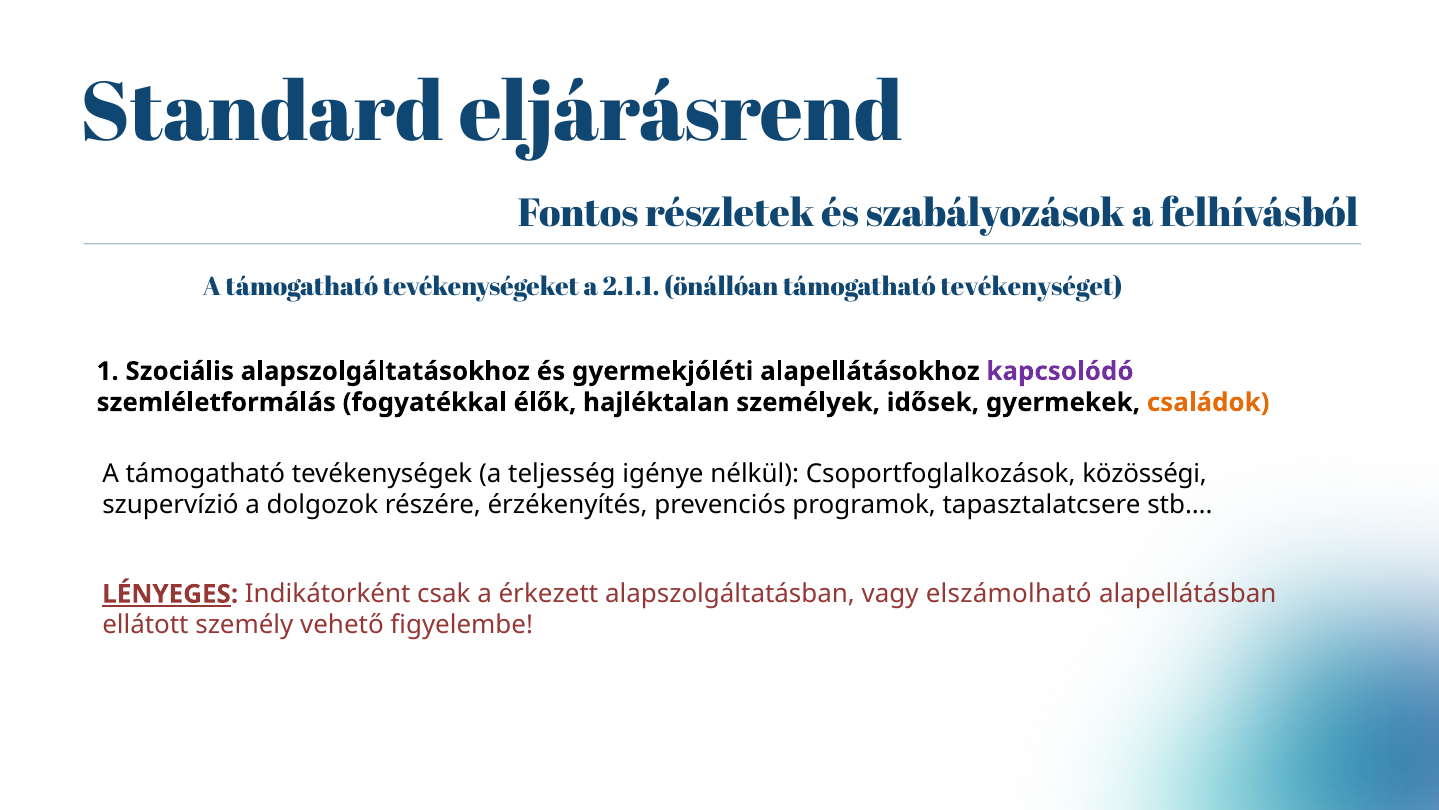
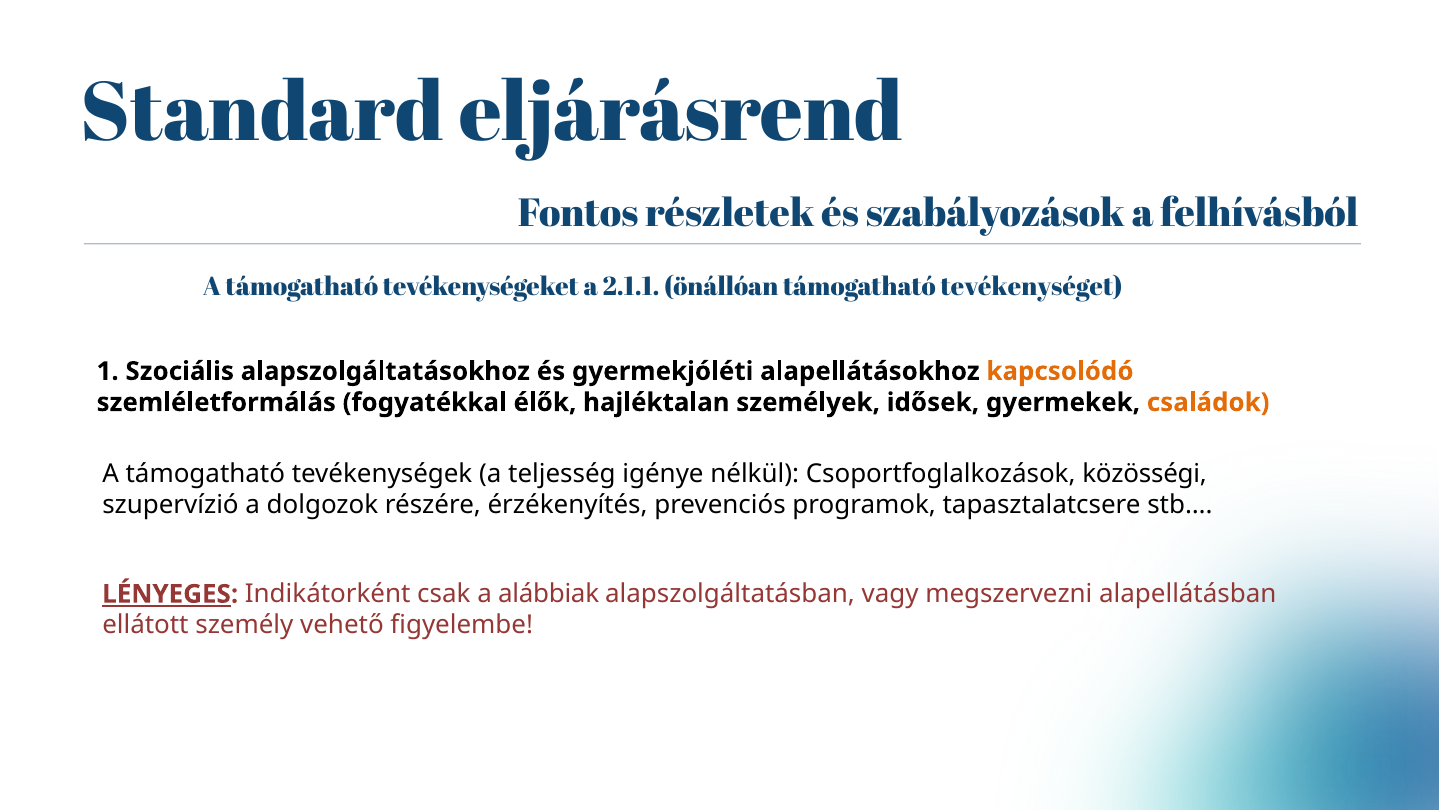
kapcsolódó colour: purple -> orange (1060, 371)
érkezett: érkezett -> alábbiak (549, 594)
elszámolható: elszámolható -> megszervezni (1009, 594)
